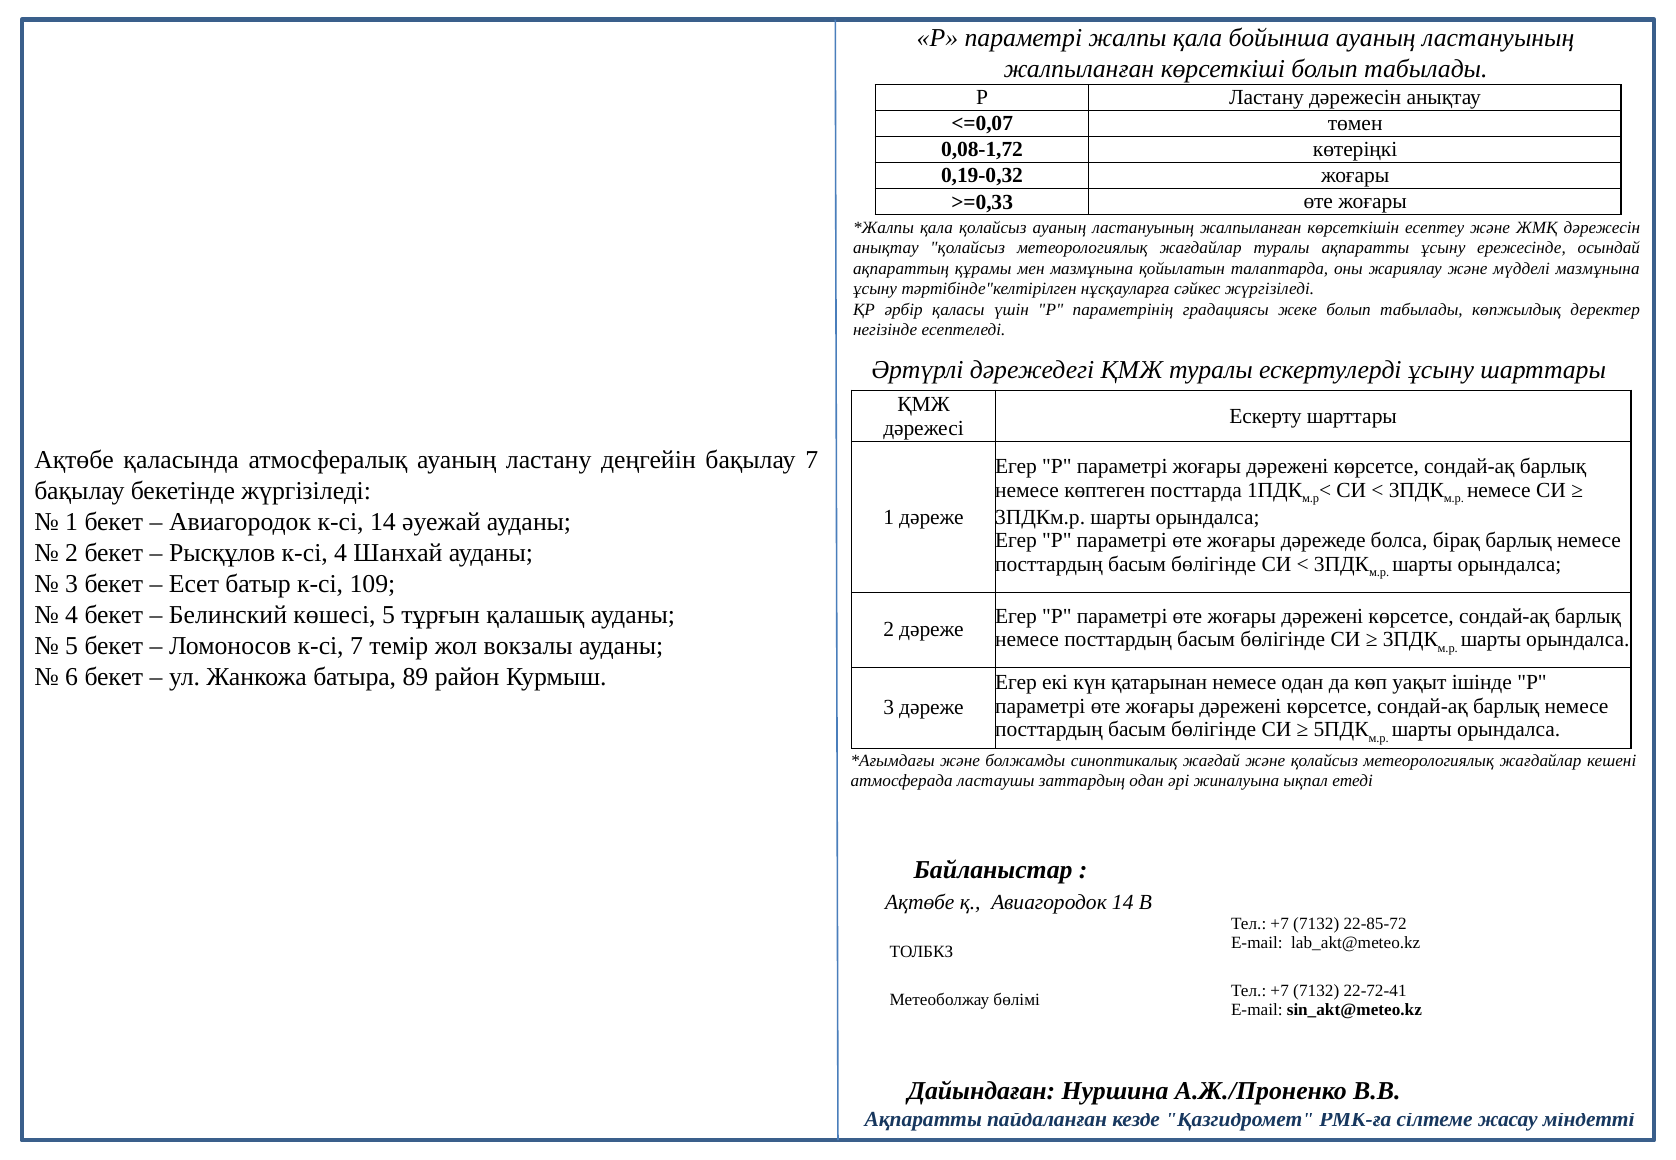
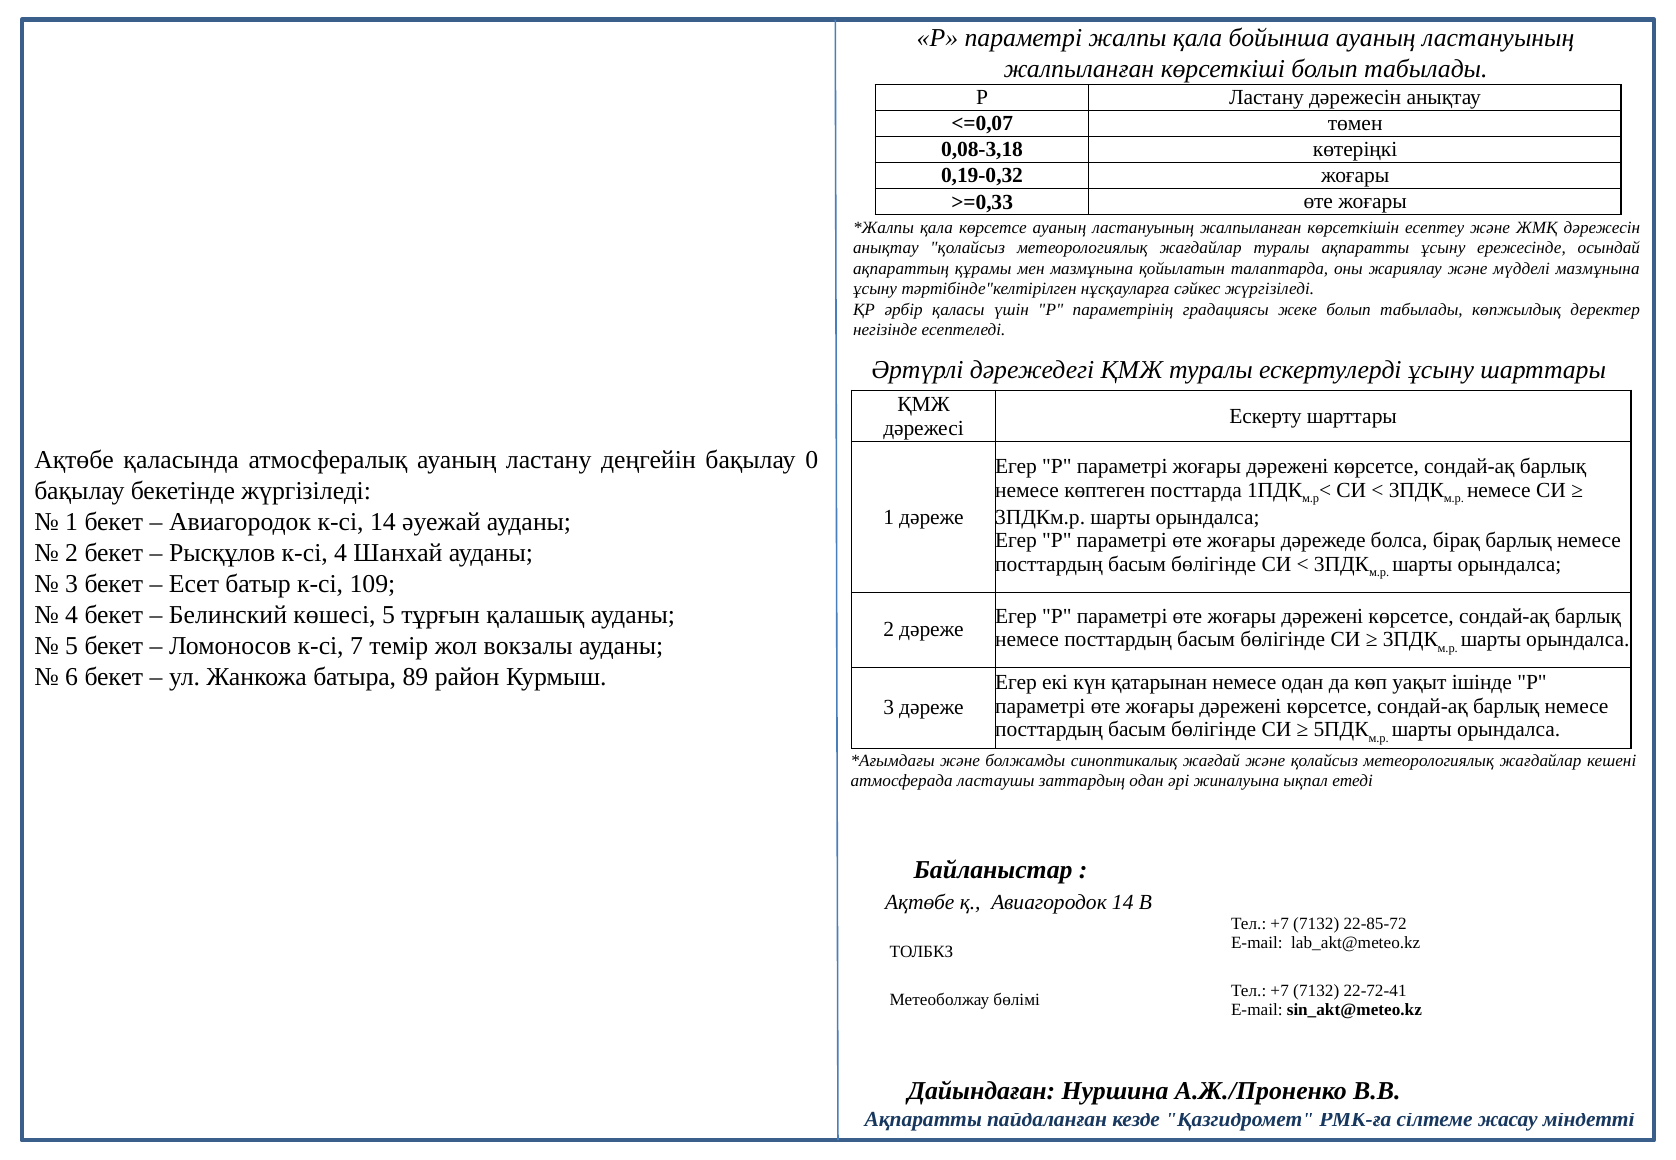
0,08-1,72: 0,08-1,72 -> 0,08-3,18 (982, 150)
қала қолайсыз: қолайсыз -> көрсетсе (993, 227)
бақылау 7: 7 -> 0 (812, 461)
